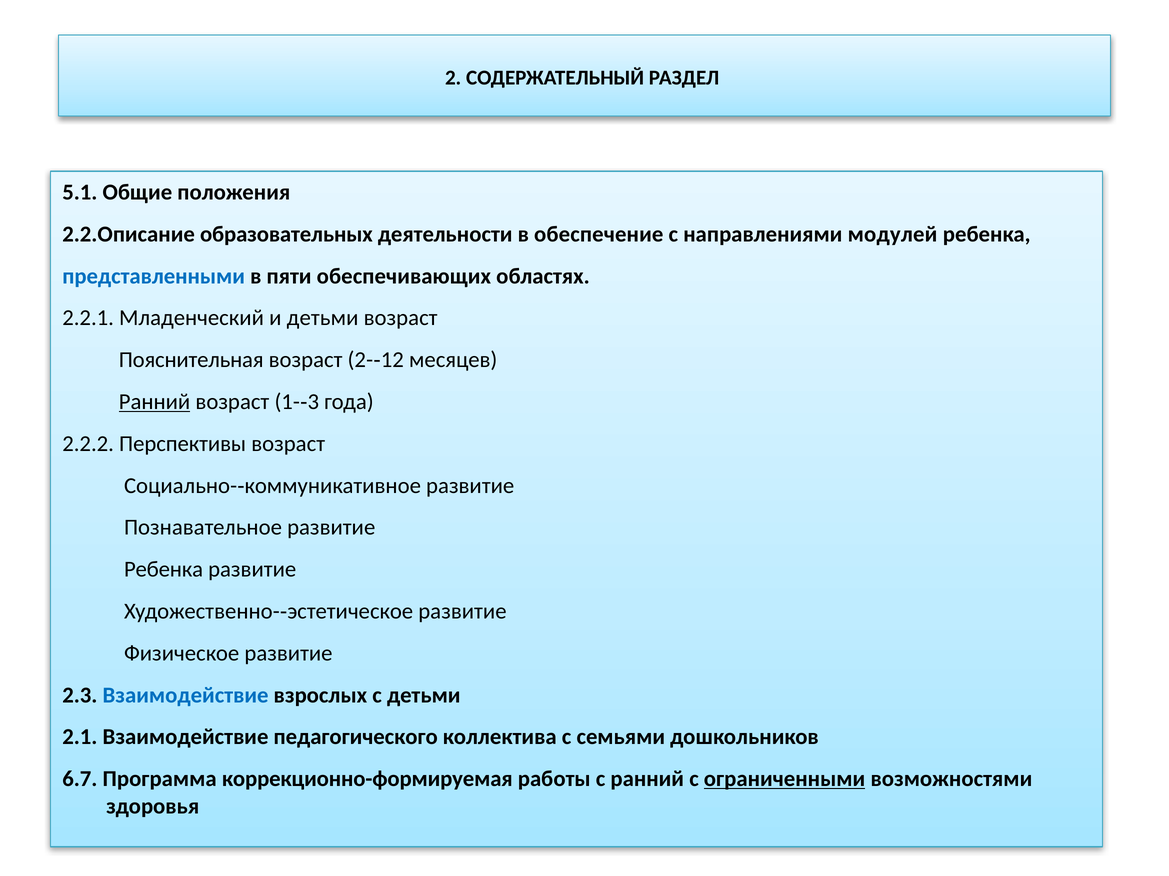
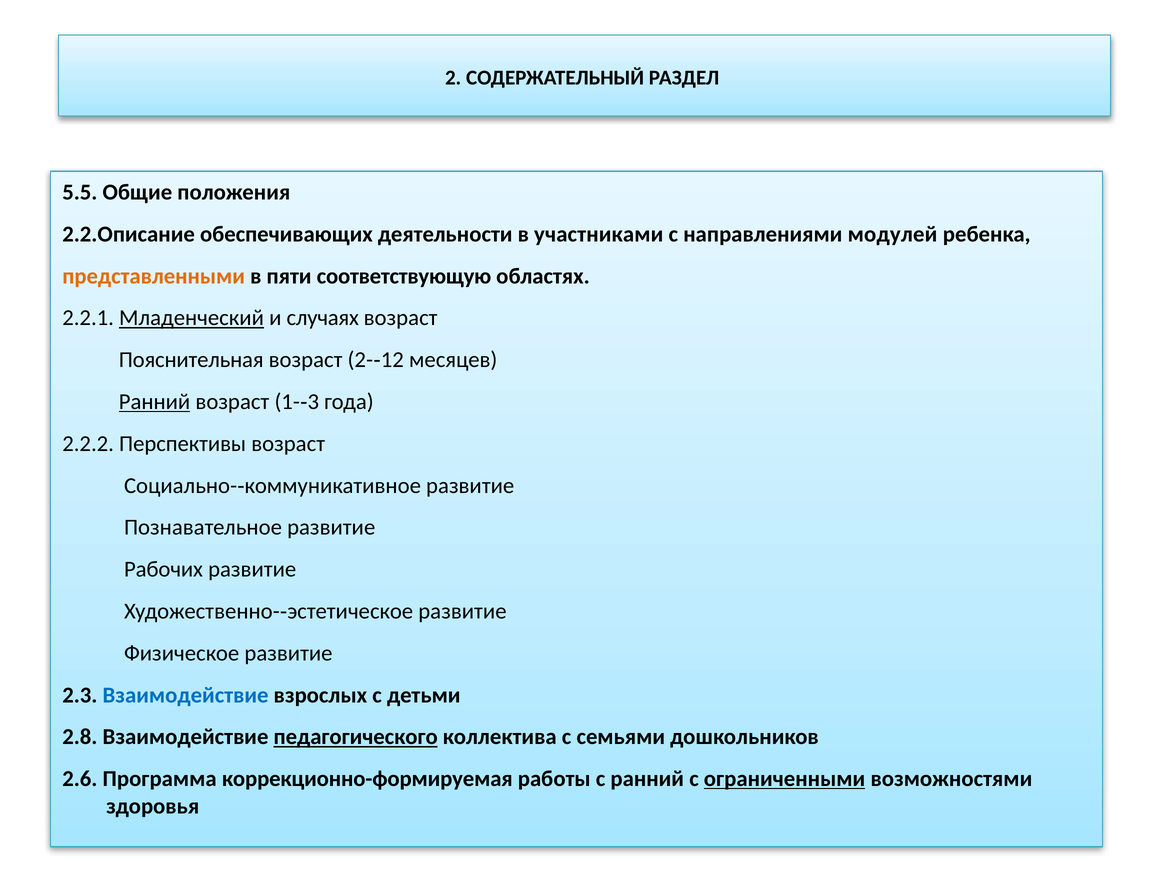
5.1: 5.1 -> 5.5 (80, 192)
образовательных: образовательных -> обеспечивающих (286, 234)
обеспечение: обеспечение -> участниками (599, 234)
представленными colour: blue -> orange (154, 276)
обеспечивающих: обеспечивающих -> соответствующую (404, 276)
Младенческий underline: none -> present (192, 318)
и детьми: детьми -> случаях (323, 318)
Ребенка: Ребенка -> Рабочих (164, 570)
2.1: 2.1 -> 2.8 (80, 738)
педагогического underline: none -> present (356, 738)
6.7: 6.7 -> 2.6 (80, 779)
